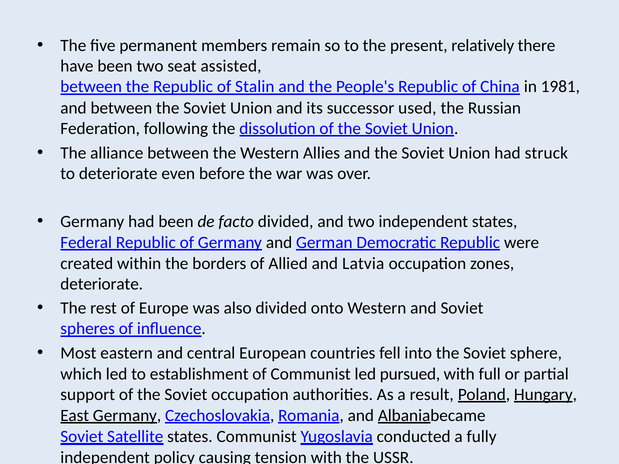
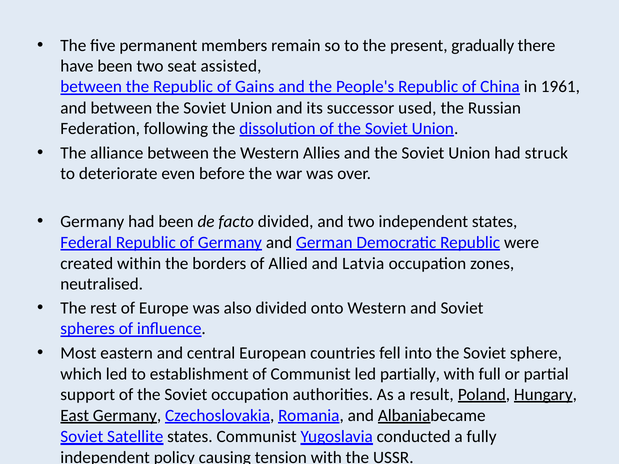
relatively: relatively -> gradually (483, 46)
Stalin: Stalin -> Gains (255, 87)
1981: 1981 -> 1961 (560, 87)
deteriorate: deteriorate -> neutralised (102, 284)
pursued: pursued -> partially (410, 374)
